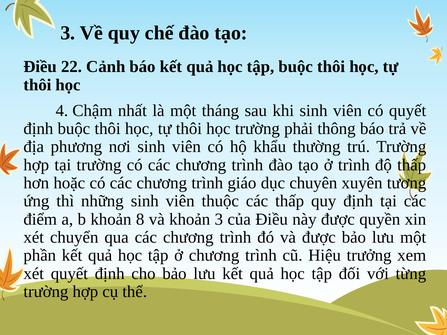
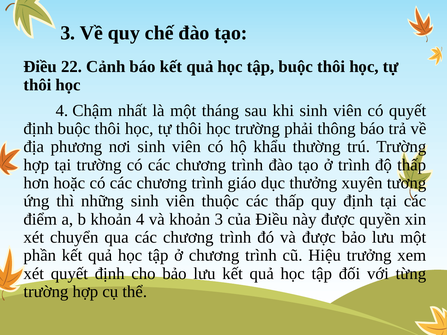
chuyên: chuyên -> thưởng (313, 183)
khoản 8: 8 -> 4 (140, 219)
